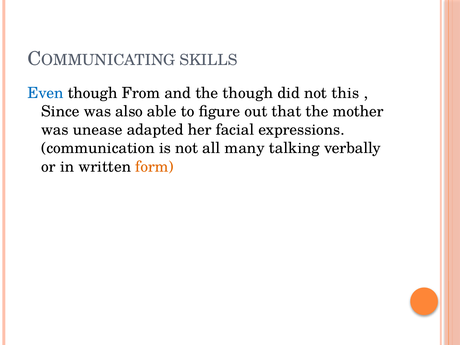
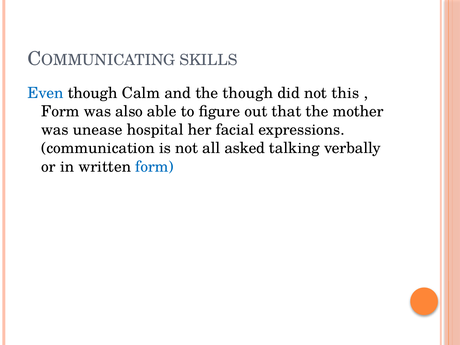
From: From -> Calm (141, 93)
Since: Since -> Form (60, 111)
adapted: adapted -> hospital (155, 130)
many: many -> asked (245, 148)
form colour: orange -> blue (154, 167)
